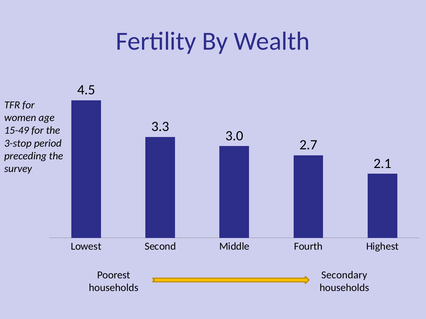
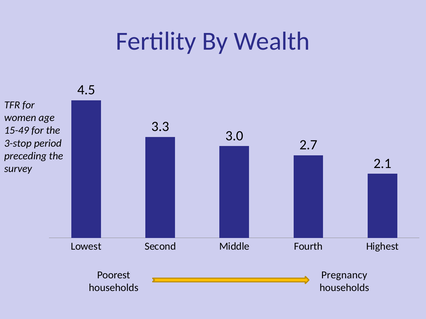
Secondary: Secondary -> Pregnancy (344, 275)
